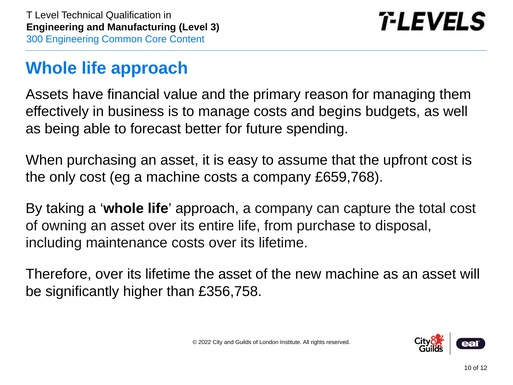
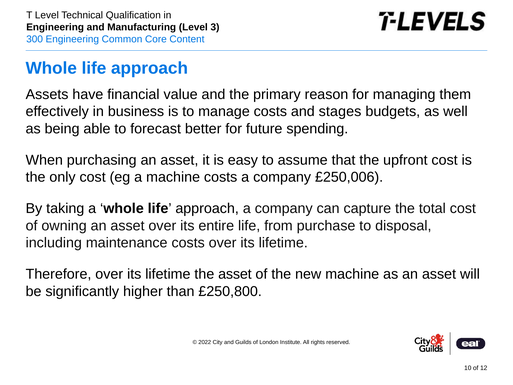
begins: begins -> stages (340, 111)
£659,768: £659,768 -> £250,006 (349, 177)
£356,758: £356,758 -> £250,800 (230, 291)
